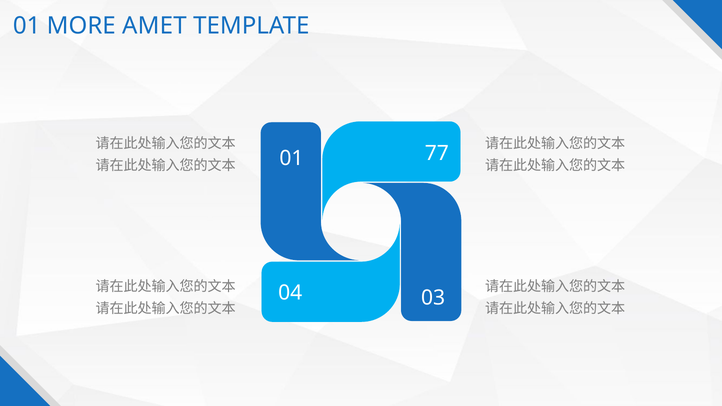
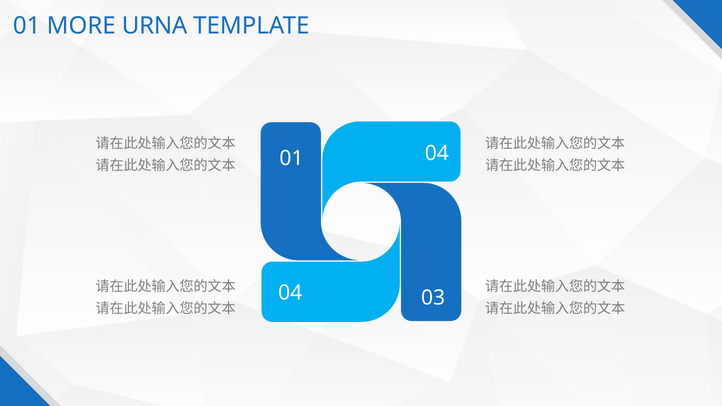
AMET: AMET -> URNA (155, 26)
01 77: 77 -> 04 (437, 153)
